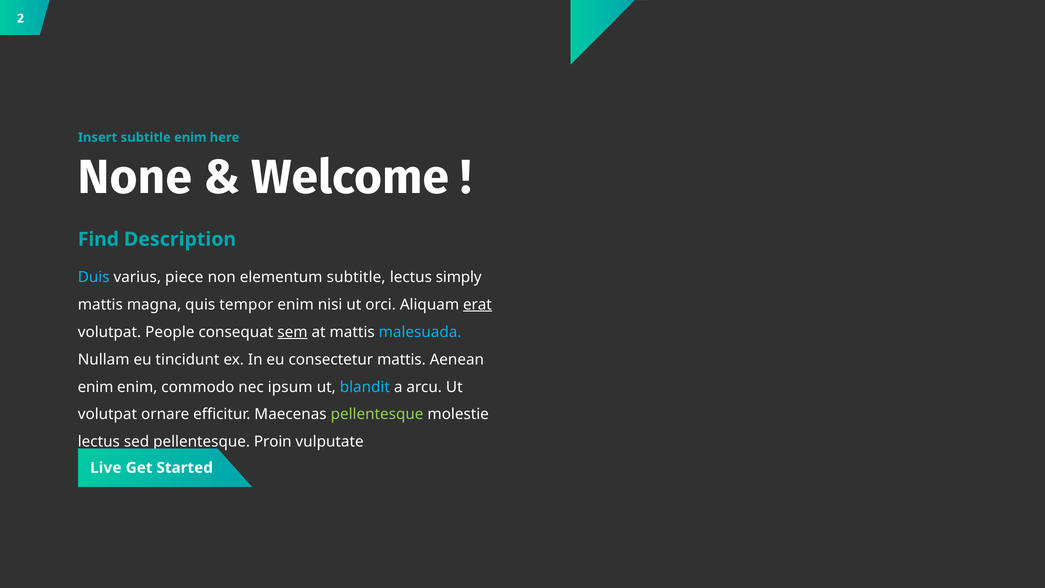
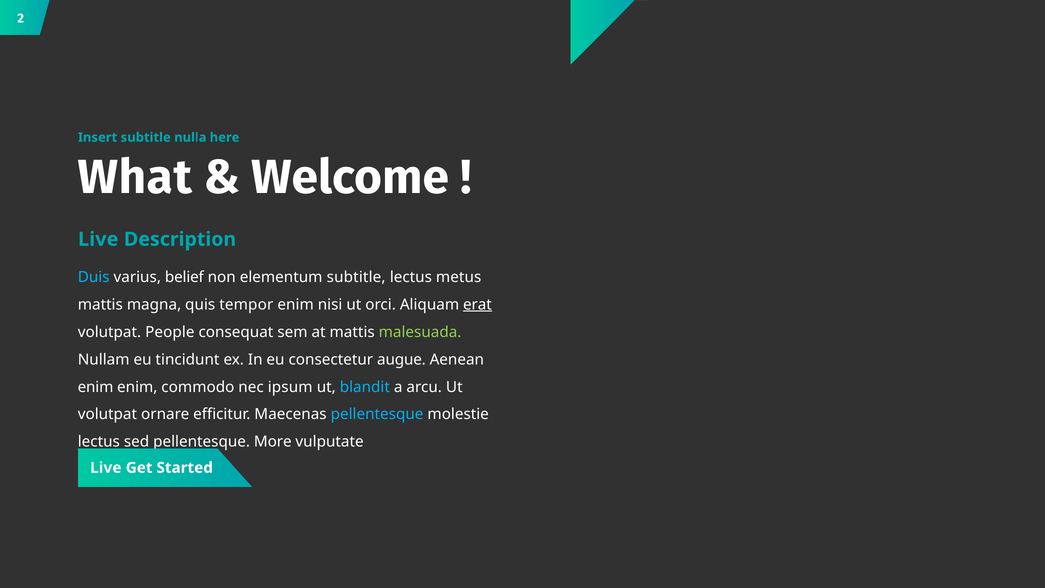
subtitle enim: enim -> nulla (190, 137)
None: None -> What (135, 178)
Find: Find -> Live (98, 239)
piece: piece -> belief (184, 277)
simply: simply -> metus (459, 277)
sem underline: present -> none (292, 332)
malesuada colour: light blue -> light green (420, 332)
consectetur mattis: mattis -> augue (401, 359)
pellentesque colour: light green -> light blue (377, 414)
Proin: Proin -> More (273, 442)
